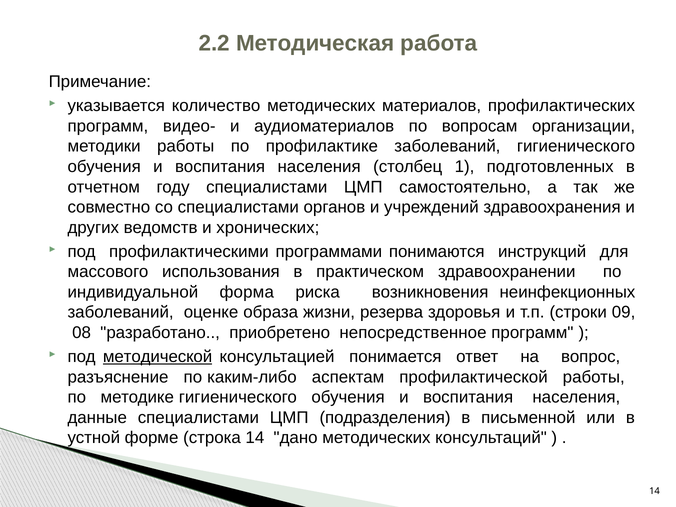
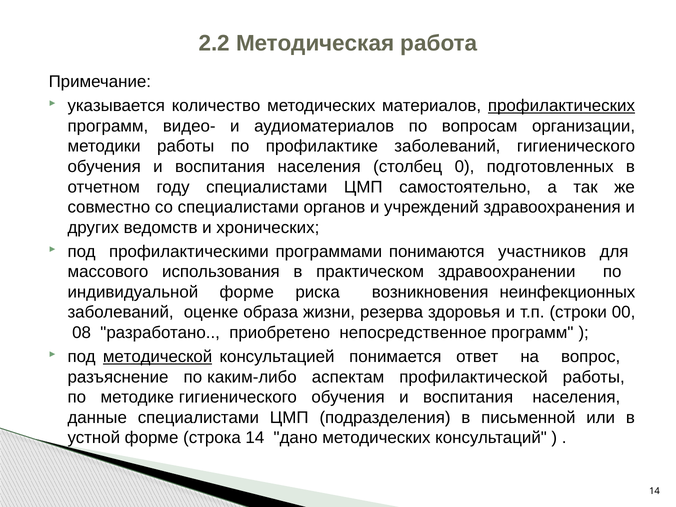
профилактических underline: none -> present (561, 106)
1: 1 -> 0 (465, 167)
инструкций: инструкций -> участников (542, 252)
индивидуальной форма: форма -> форме (247, 292)
09: 09 -> 00 (624, 312)
